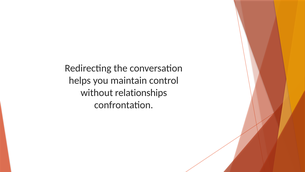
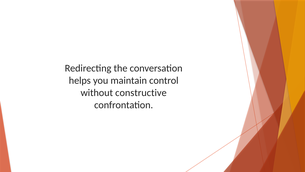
relationships: relationships -> constructive (141, 93)
